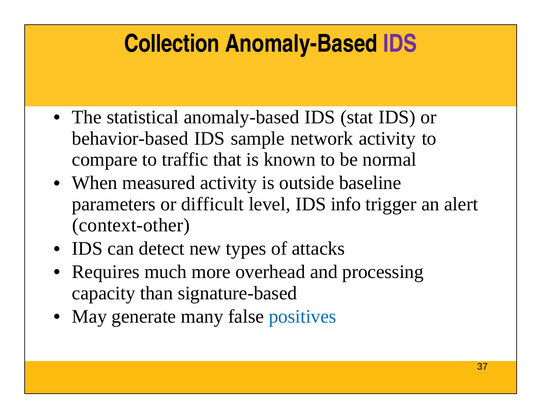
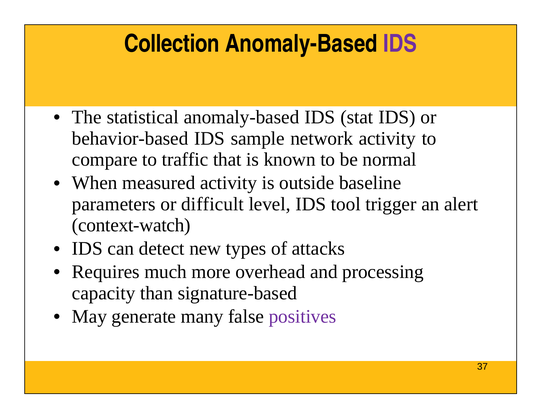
info: info -> tool (346, 204)
context-other: context-other -> context-watch (131, 225)
positives colour: blue -> purple (303, 316)
